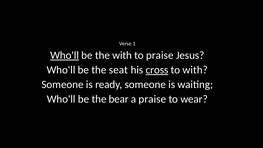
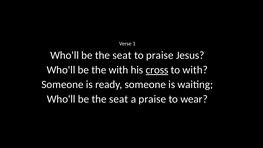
Who'll underline: present -> none (65, 55)
with: with -> seat (122, 55)
the seat: seat -> with (119, 70)
bear: bear -> seat (119, 99)
